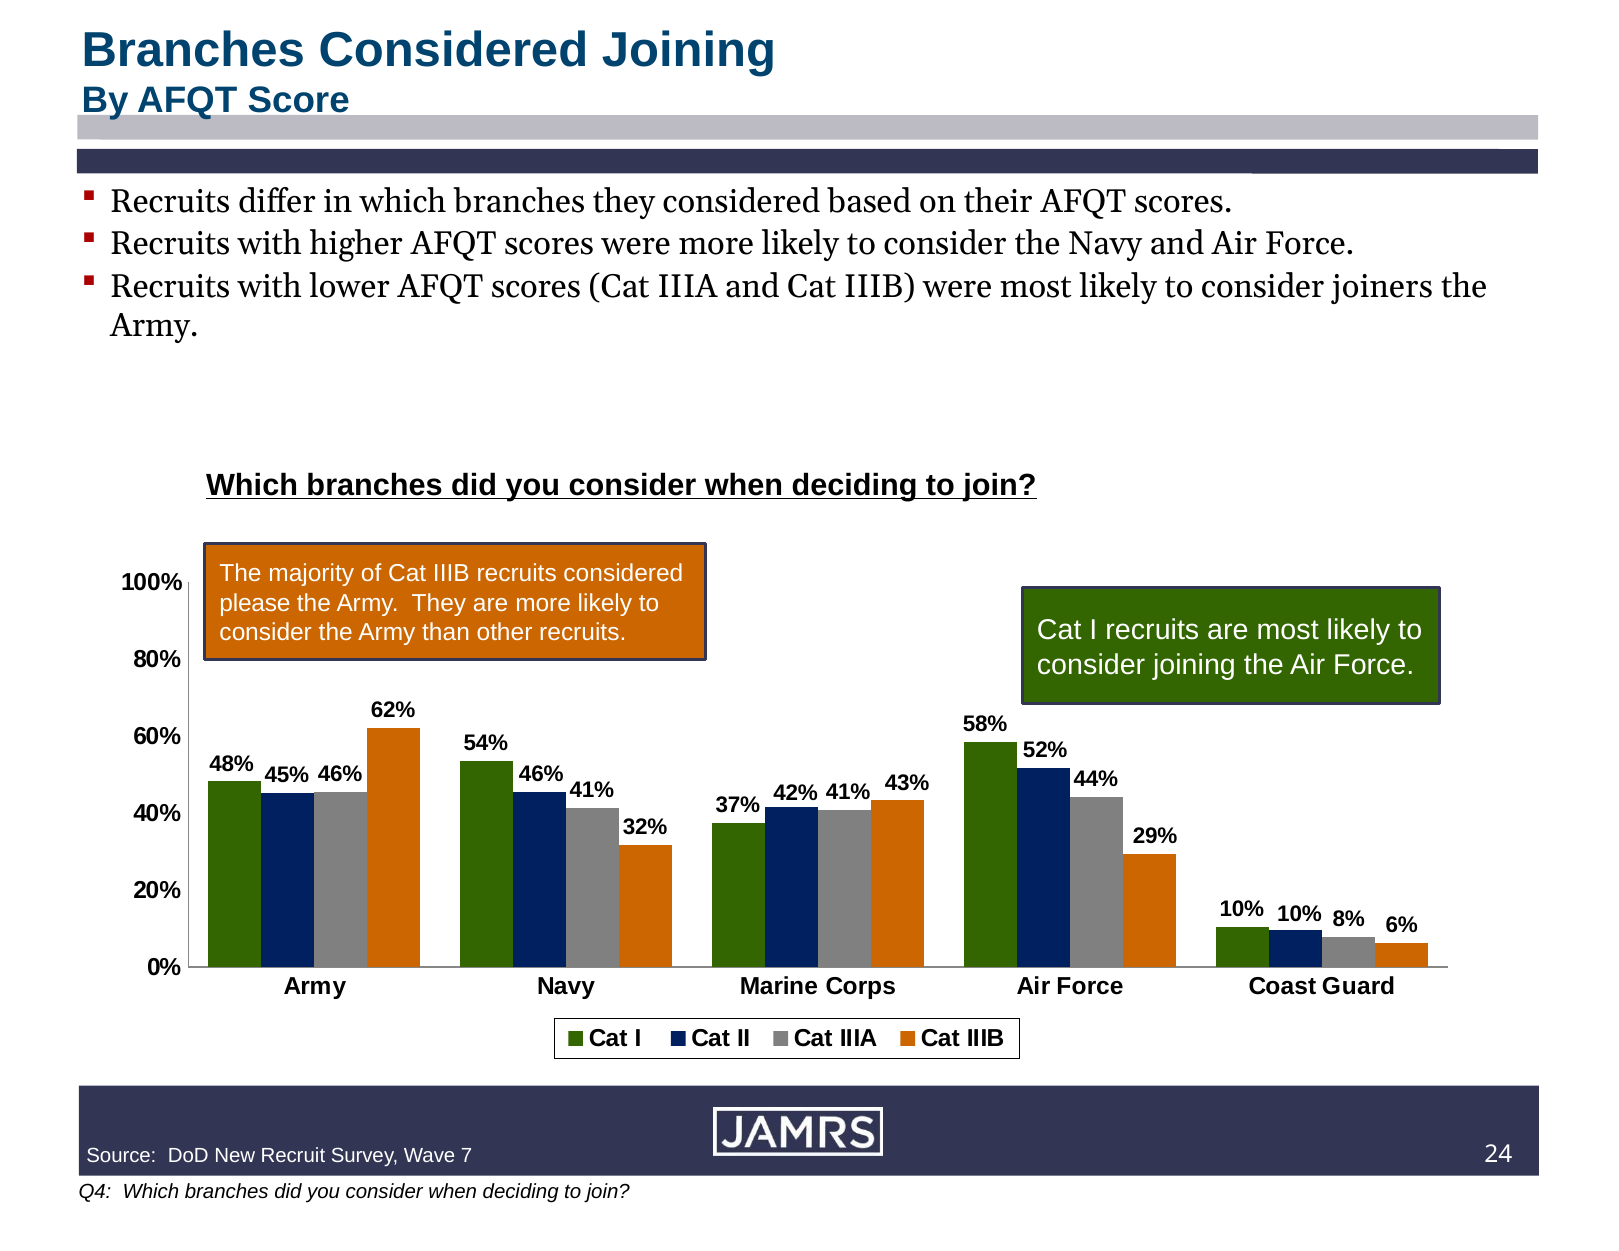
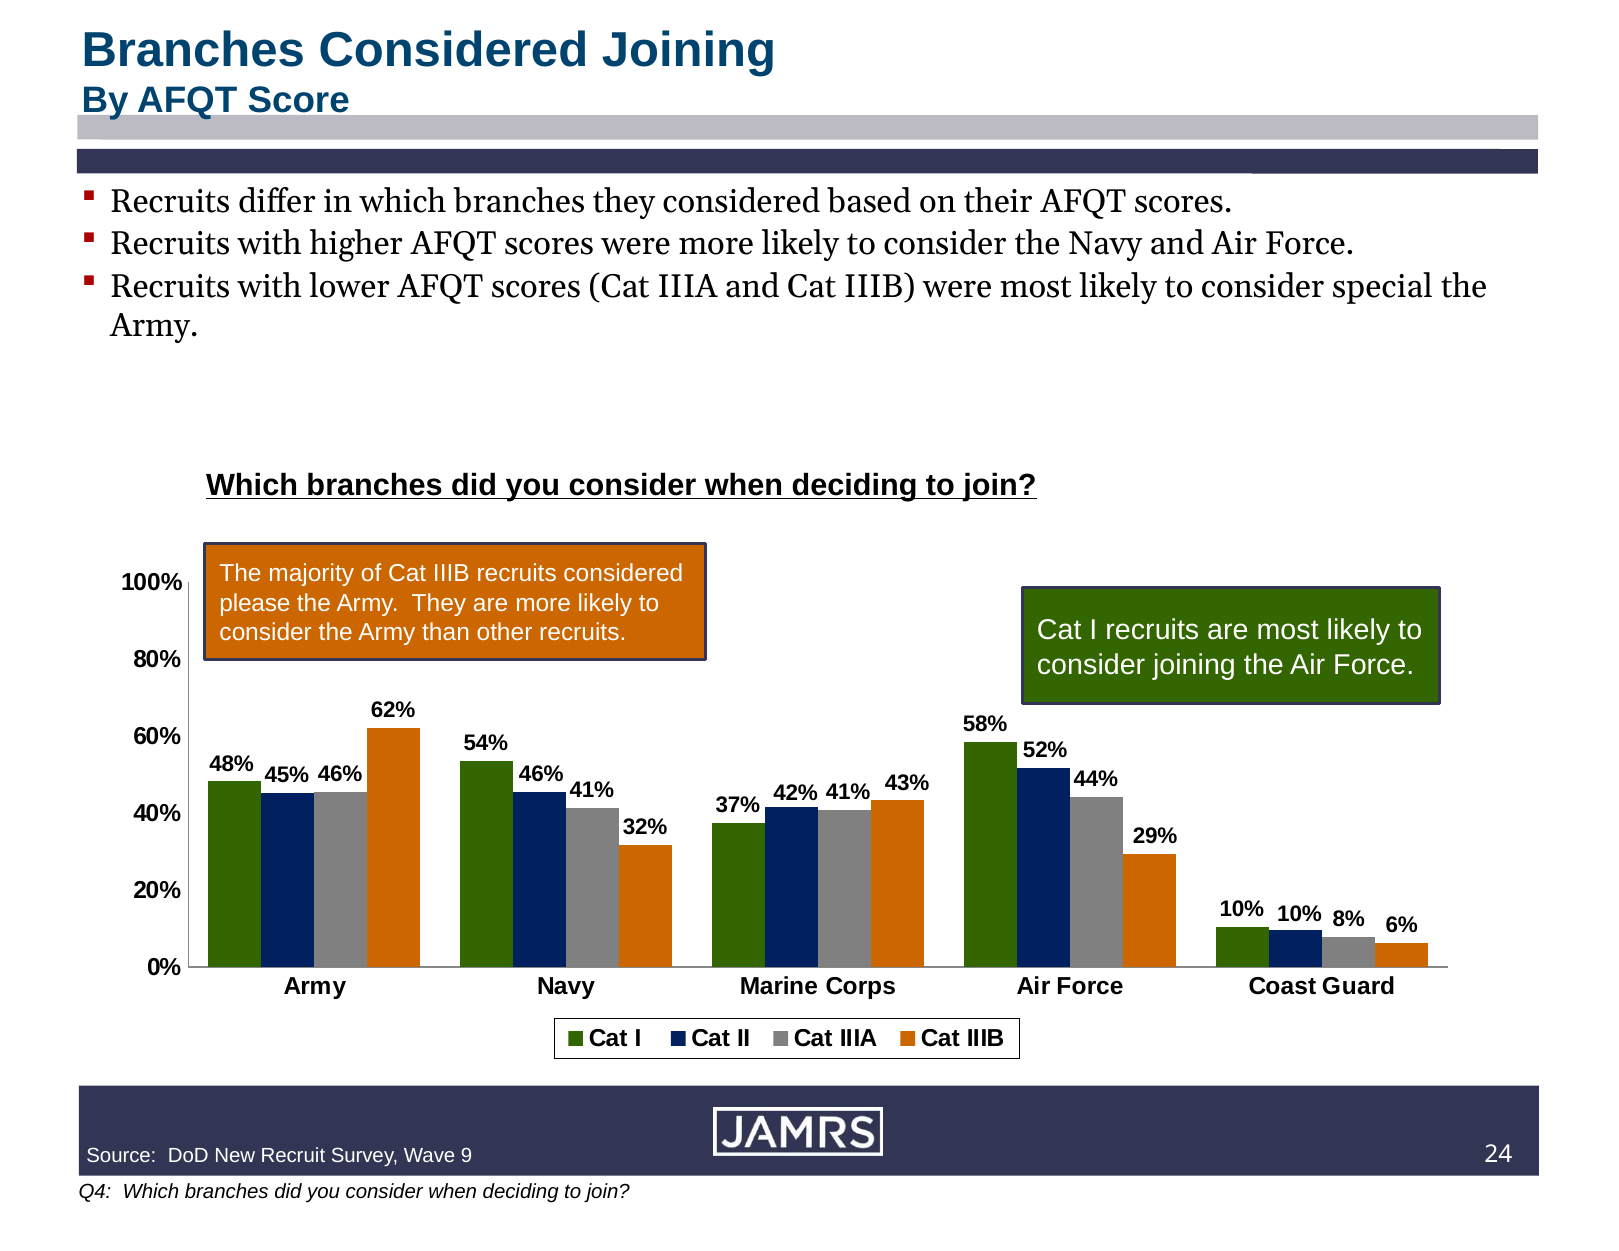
joiners: joiners -> special (1383, 287)
7: 7 -> 9 (466, 1156)
